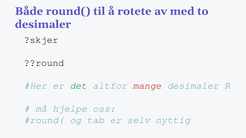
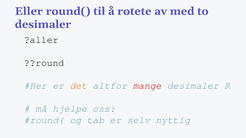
Både: Både -> Eller (29, 11)
?skjer: ?skjer -> ?aller (41, 40)
det colour: green -> orange (78, 86)
